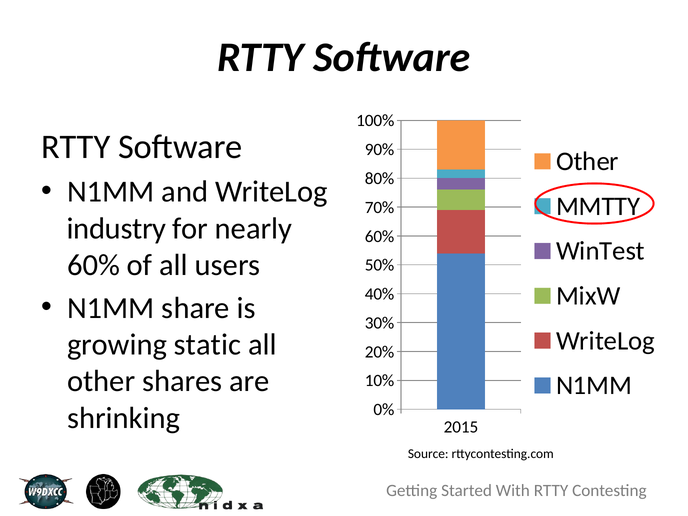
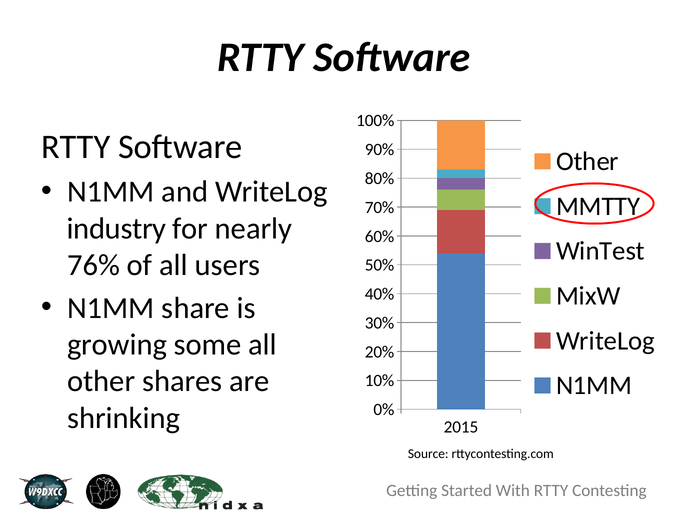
60%: 60% -> 76% (93, 265)
static: static -> some (208, 345)
